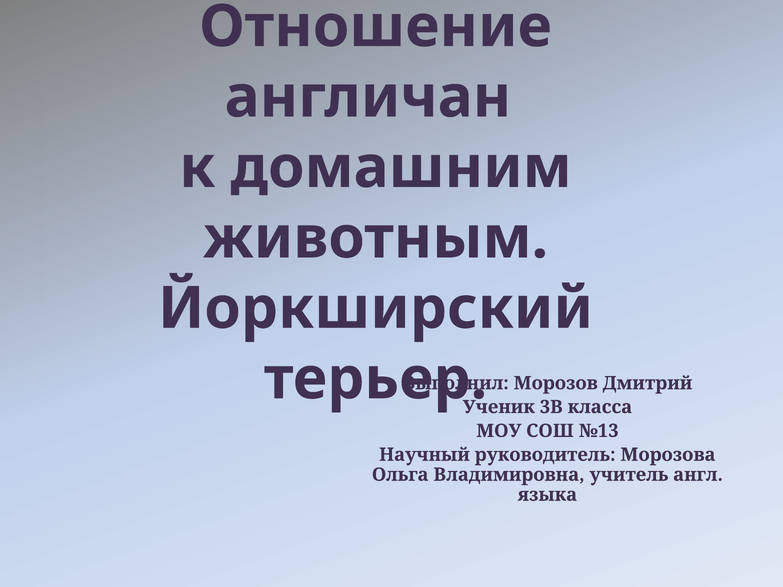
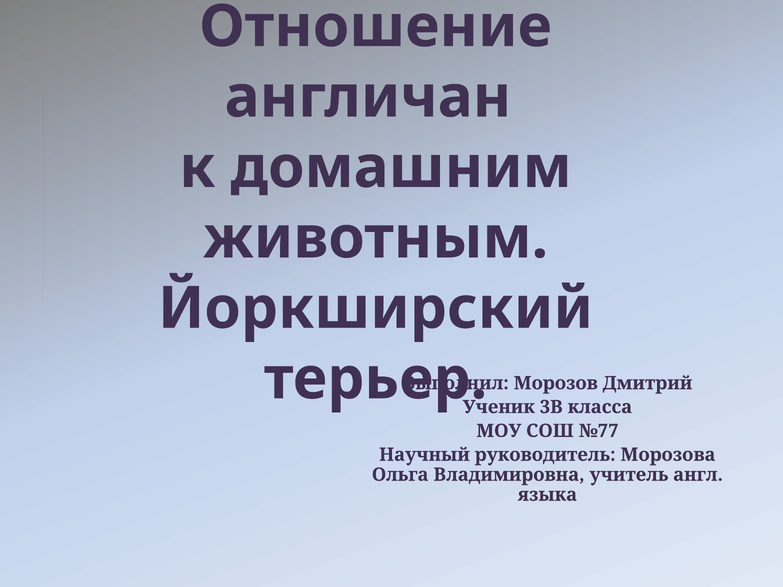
№13: №13 -> №77 (599, 431)
